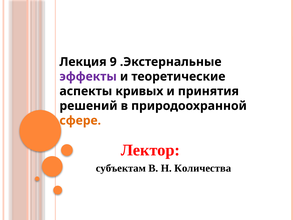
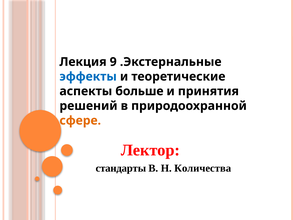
эффекты colour: purple -> blue (88, 76)
кривых: кривых -> больше (139, 91)
субъектам: субъектам -> стандарты (121, 168)
